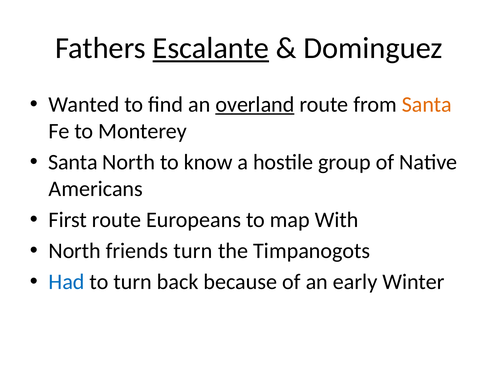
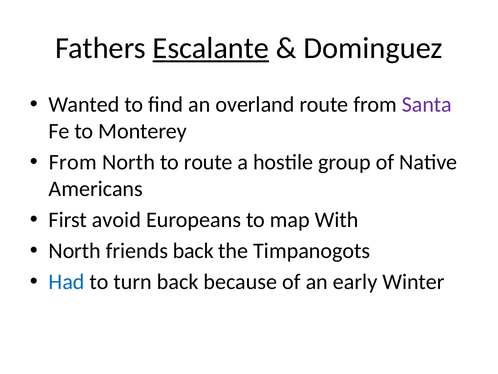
overland underline: present -> none (255, 104)
Santa colour: orange -> purple (427, 104)
Santa: Santa -> From (73, 162)
to know: know -> route (208, 162)
First route: route -> avoid (117, 220)
friends turn: turn -> back (193, 251)
